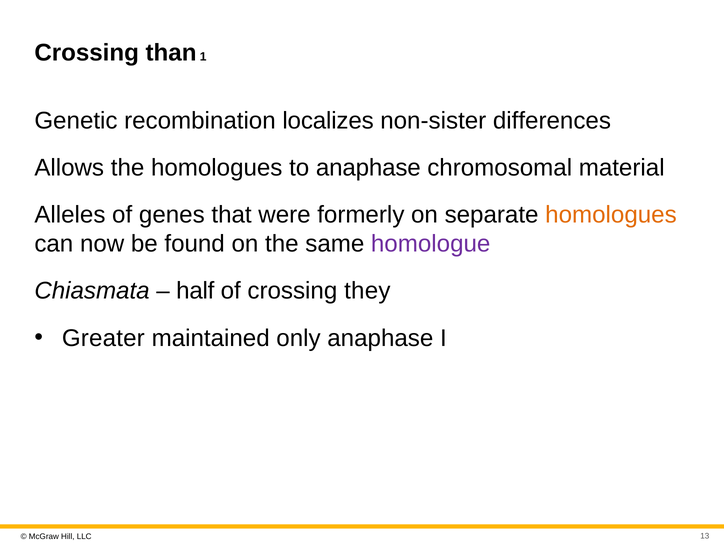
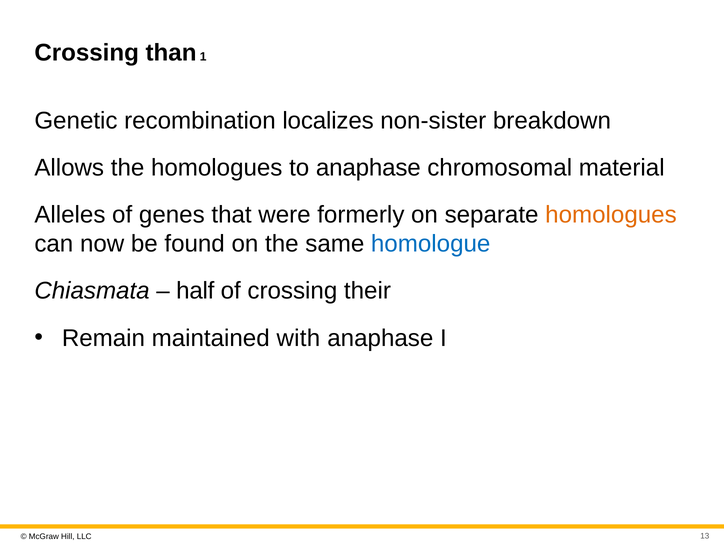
differences: differences -> breakdown (552, 121)
homologue colour: purple -> blue (431, 244)
they: they -> their (367, 291)
Greater: Greater -> Remain (103, 338)
only: only -> with (298, 338)
